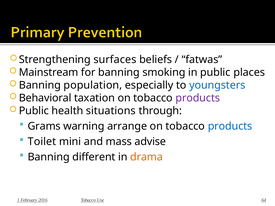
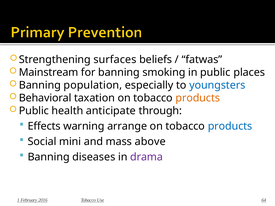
products colour: purple -> orange (198, 98)
situations: situations -> anticipate (111, 111)
Grams: Grams -> Effects (44, 126)
Toilet: Toilet -> Social (42, 142)
advise: advise -> above (150, 142)
different: different -> diseases (94, 157)
drama colour: orange -> purple (147, 157)
